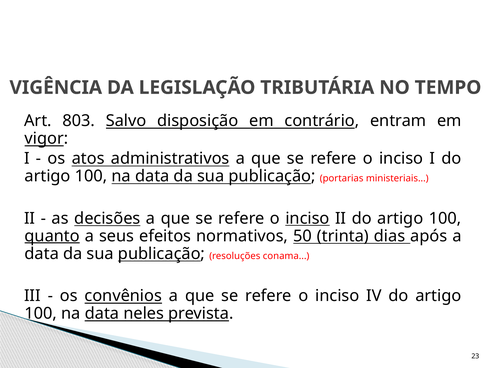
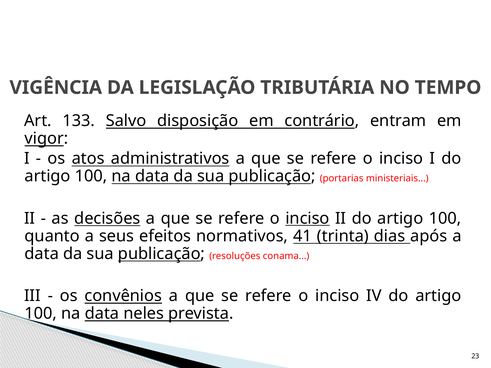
803: 803 -> 133 (79, 121)
quanto underline: present -> none (52, 236)
50: 50 -> 41 (303, 236)
